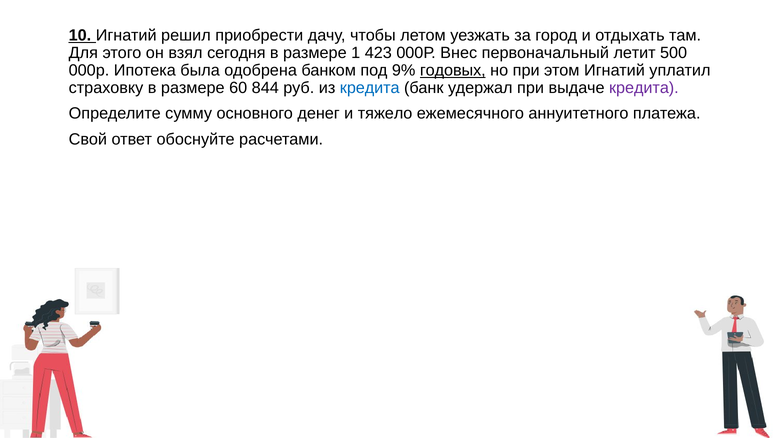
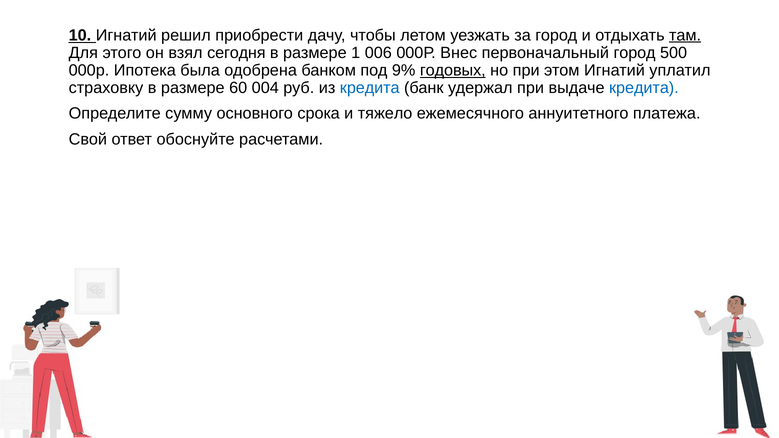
там underline: none -> present (685, 35)
423: 423 -> 006 (378, 53)
первоначальный летит: летит -> город (635, 53)
844: 844 -> 004 (265, 88)
кредита colour: purple -> blue (644, 88)
денег: денег -> срока (319, 114)
